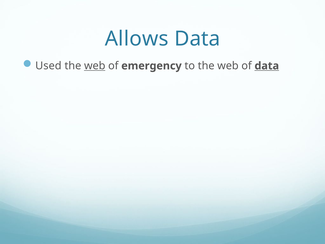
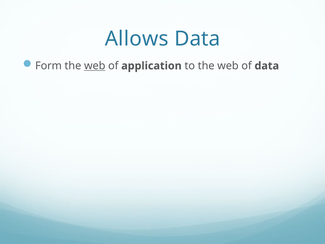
Used: Used -> Form (48, 66)
emergency: emergency -> application (151, 66)
data underline: present -> none (267, 66)
